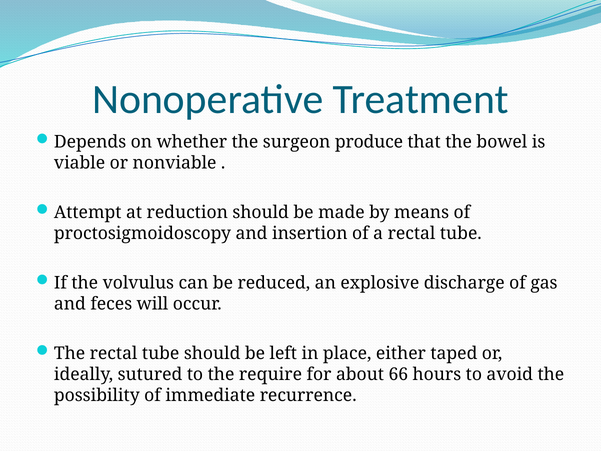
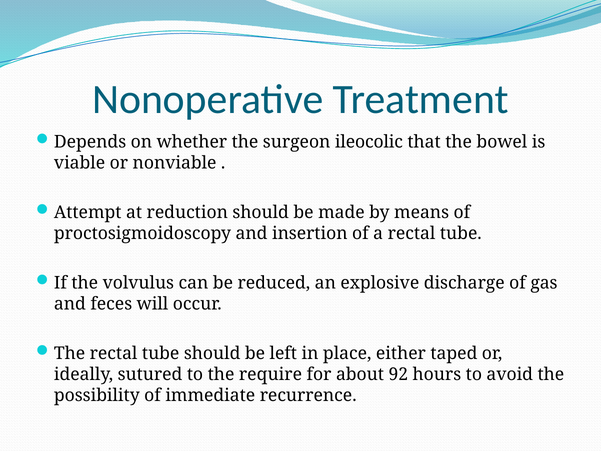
produce: produce -> ileocolic (369, 142)
66: 66 -> 92 (398, 374)
